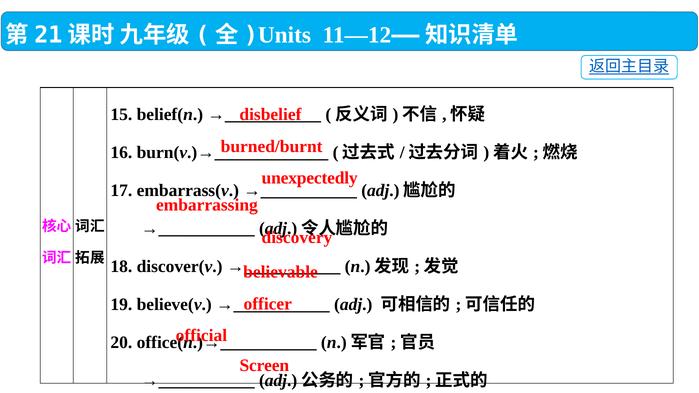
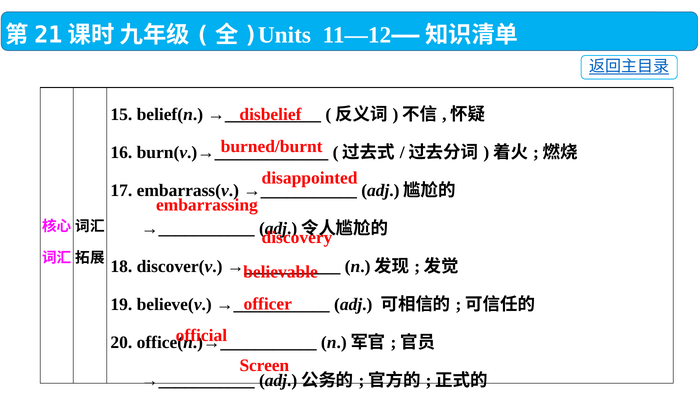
unexpectedly: unexpectedly -> disappointed (310, 178)
